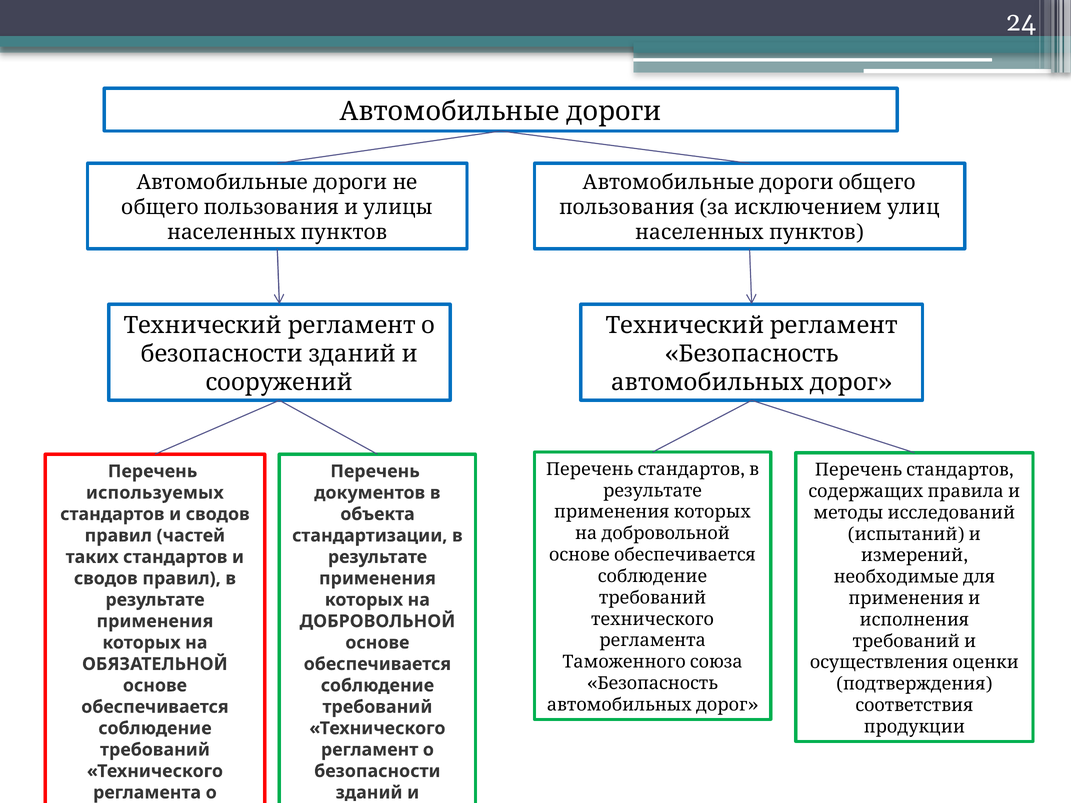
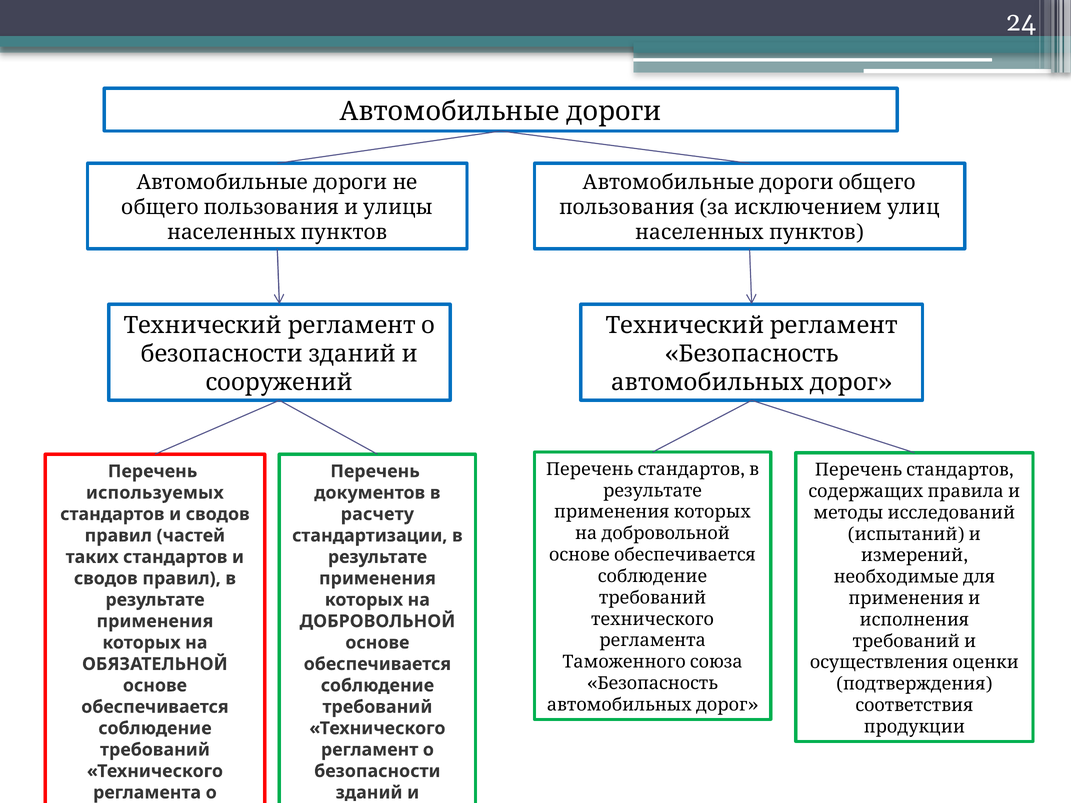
объекта: объекта -> расчету (377, 514)
